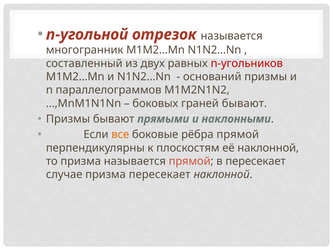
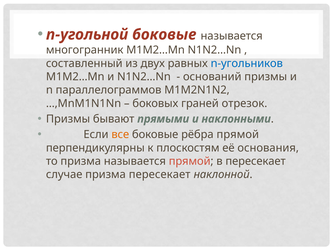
n-угольной отрезок: отрезок -> боковые (164, 34)
n-угольников colour: red -> blue (247, 63)
граней бывают: бывают -> отрезок (244, 103)
её наклонной: наклонной -> основания (268, 148)
